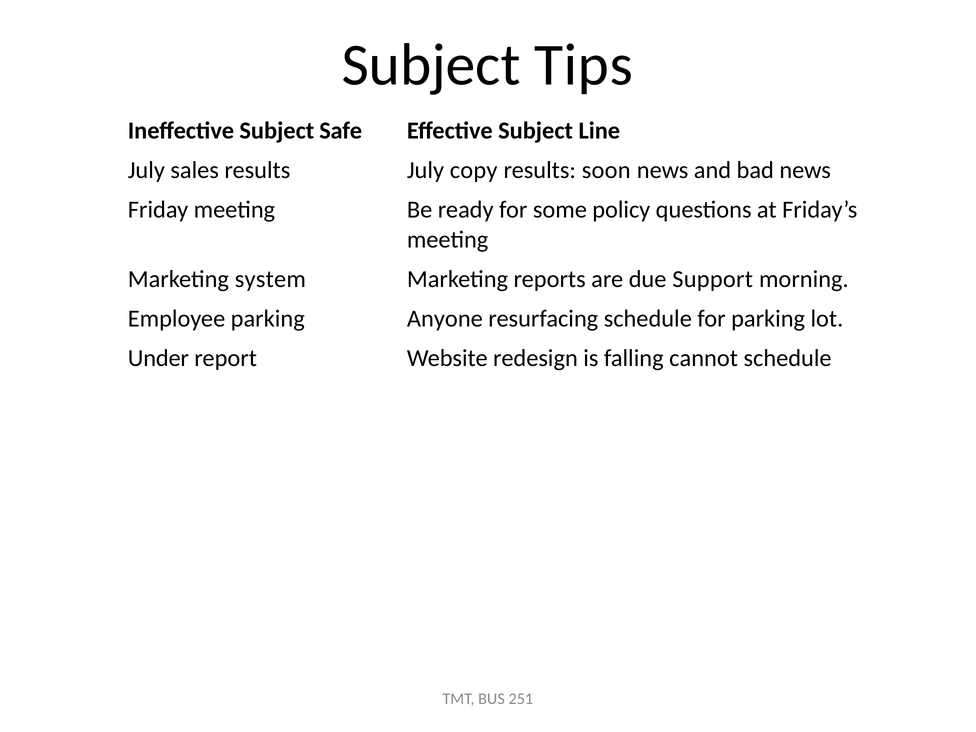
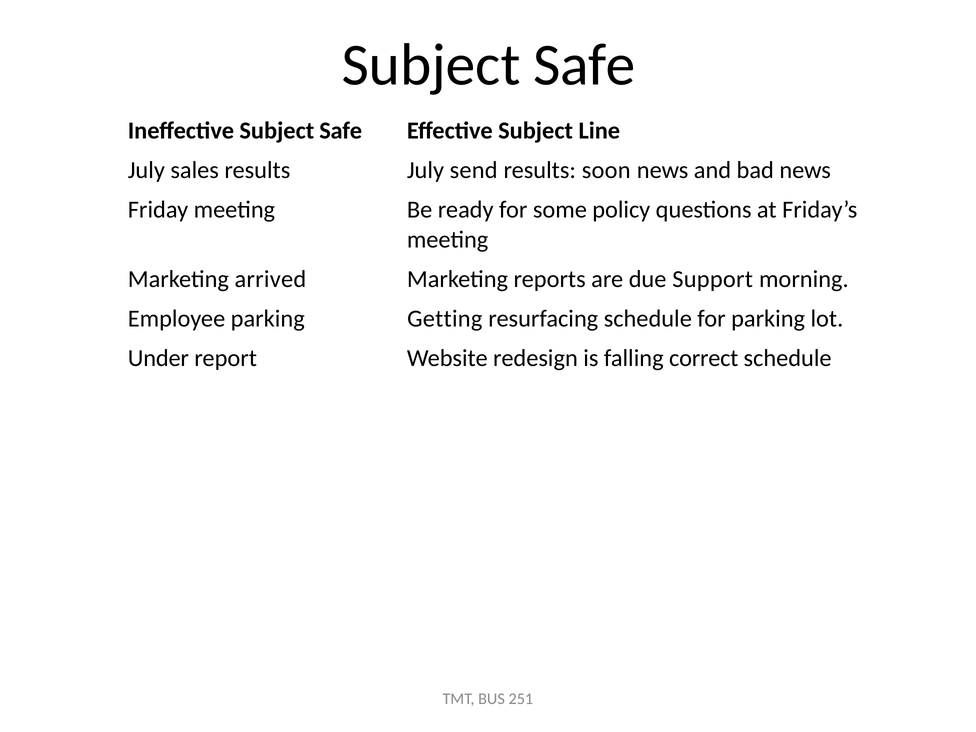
Tips: Tips -> Safe (584, 65)
copy: copy -> send (474, 170)
system: system -> arrived (270, 279)
Anyone: Anyone -> Getting (445, 319)
cannot: cannot -> correct (704, 358)
